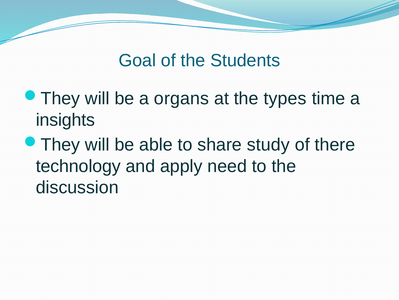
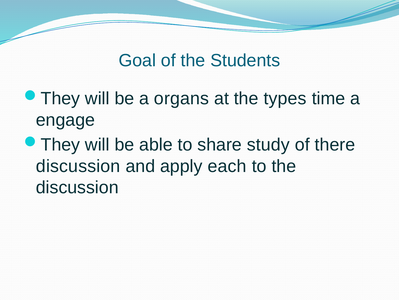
insights: insights -> engage (65, 120)
technology: technology -> discussion (78, 166)
need: need -> each (227, 166)
